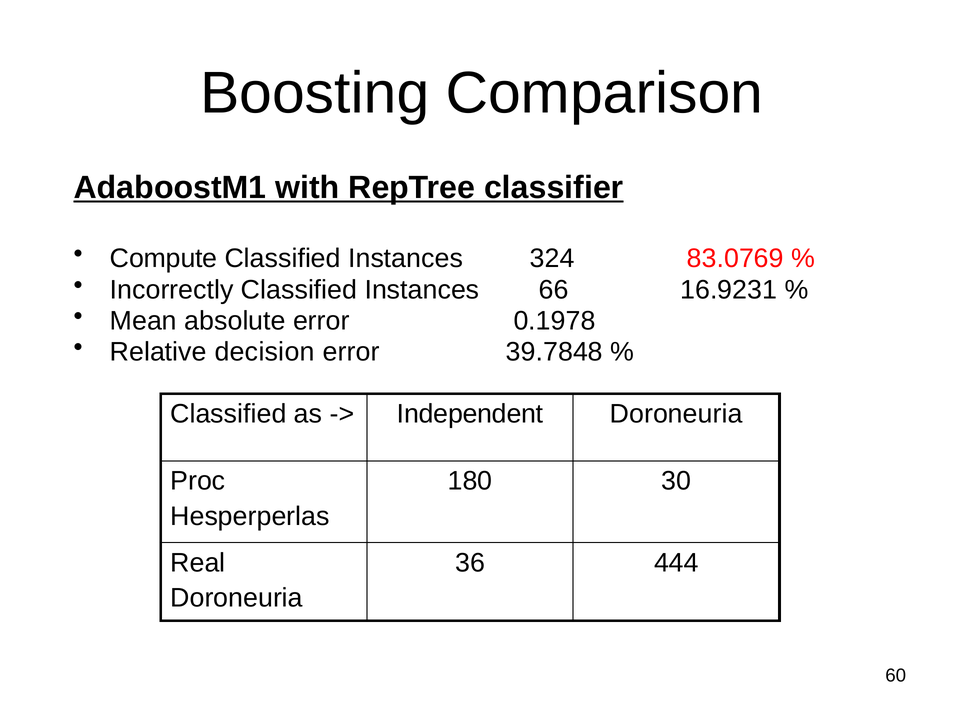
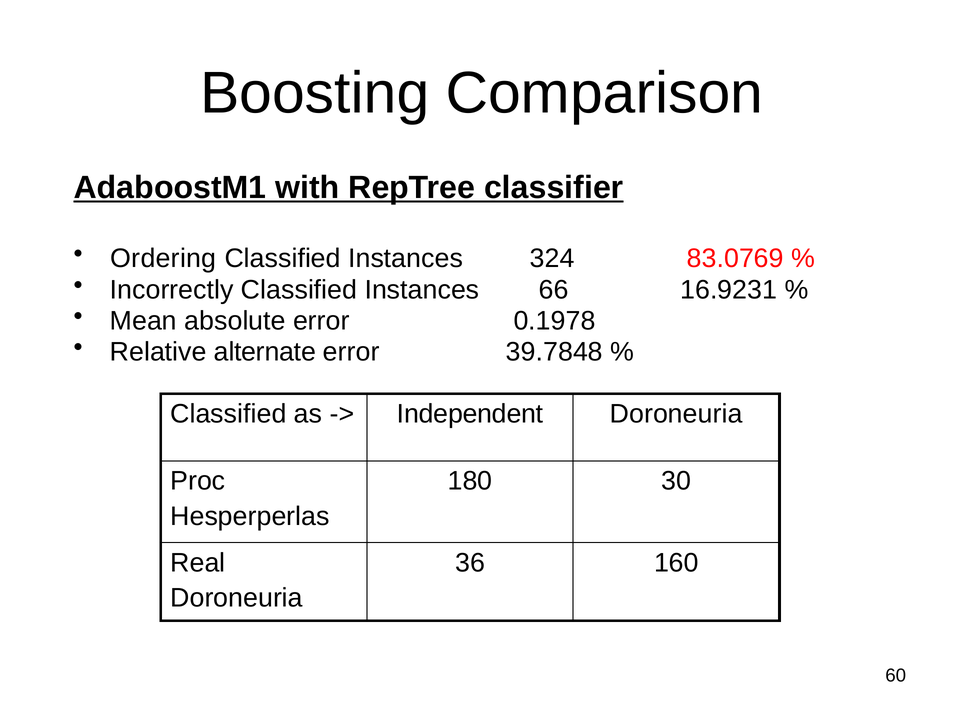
Compute: Compute -> Ordering (163, 259)
decision: decision -> alternate (265, 352)
444: 444 -> 160 (676, 563)
